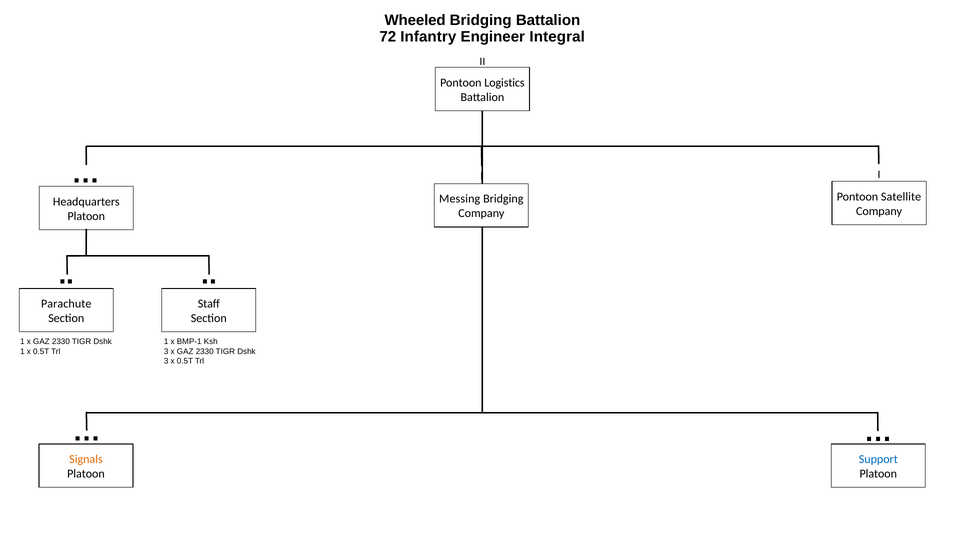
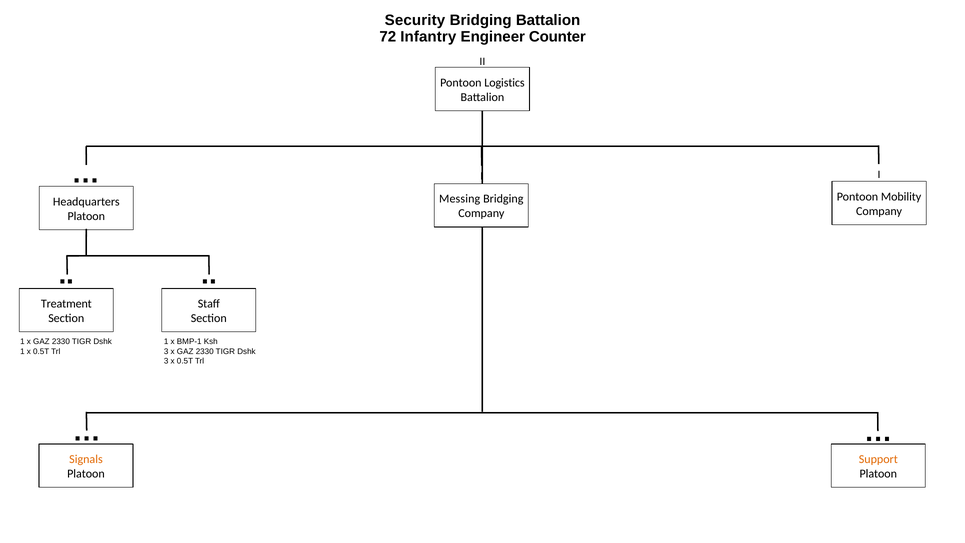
Wheeled: Wheeled -> Security (415, 20)
Integral: Integral -> Counter (557, 37)
Satellite: Satellite -> Mobility (901, 197)
Parachute: Parachute -> Treatment (66, 304)
Support colour: blue -> orange (878, 459)
